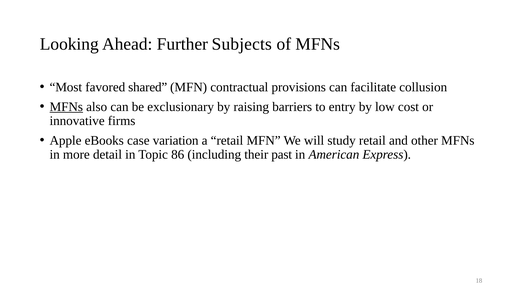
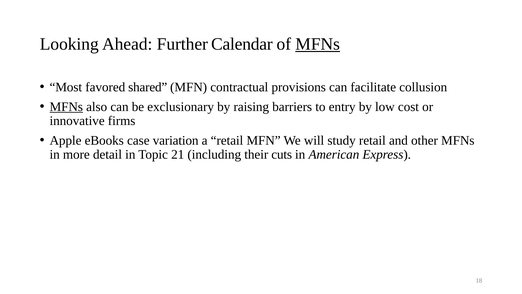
Subjects: Subjects -> Calendar (242, 44)
MFNs underline: none -> present (318, 44)
86: 86 -> 21 (178, 154)
past: past -> cuts (282, 154)
